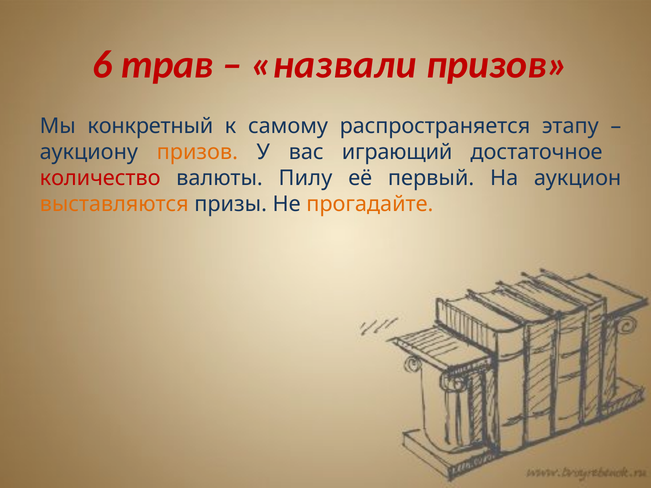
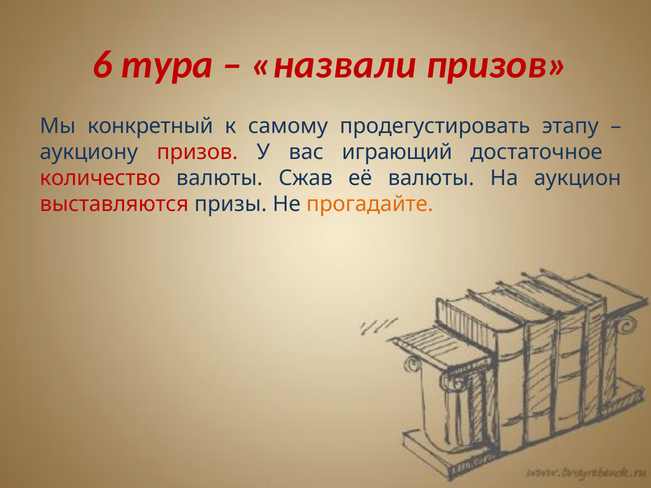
трав: трав -> тура (167, 65)
распространяется: распространяется -> продегустировать (435, 126)
призов colour: orange -> red (197, 152)
Пилу: Пилу -> Сжав (306, 178)
её первый: первый -> валюты (431, 178)
выставляются colour: orange -> red (114, 204)
